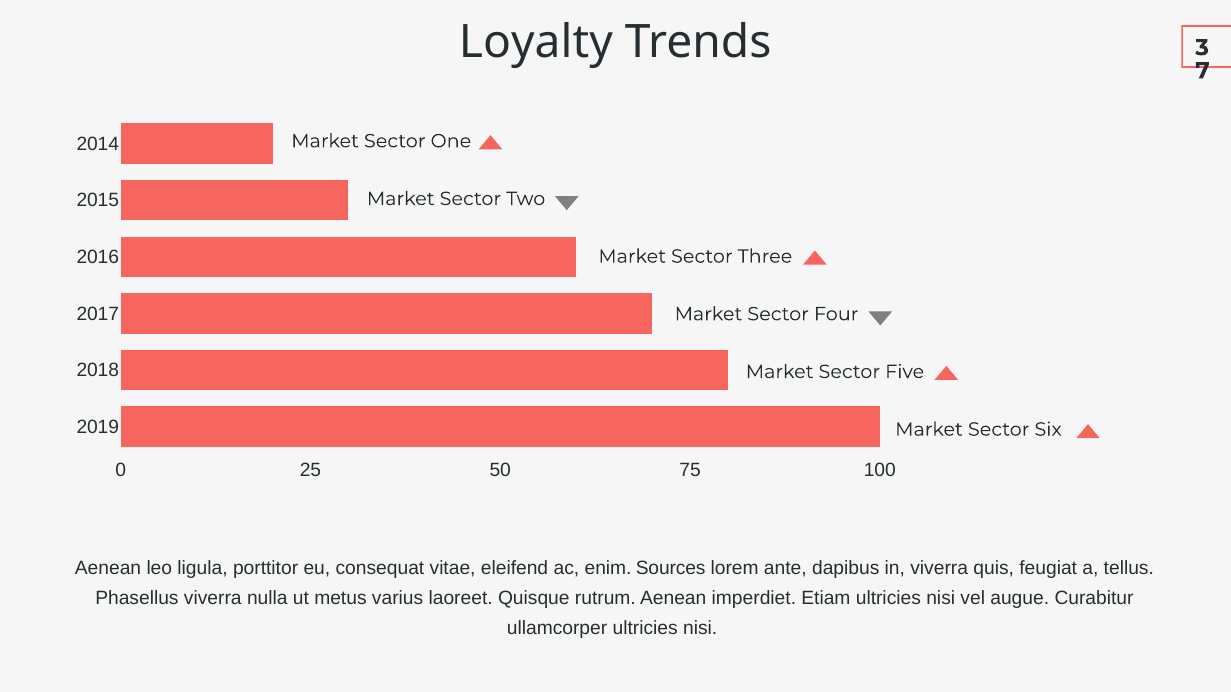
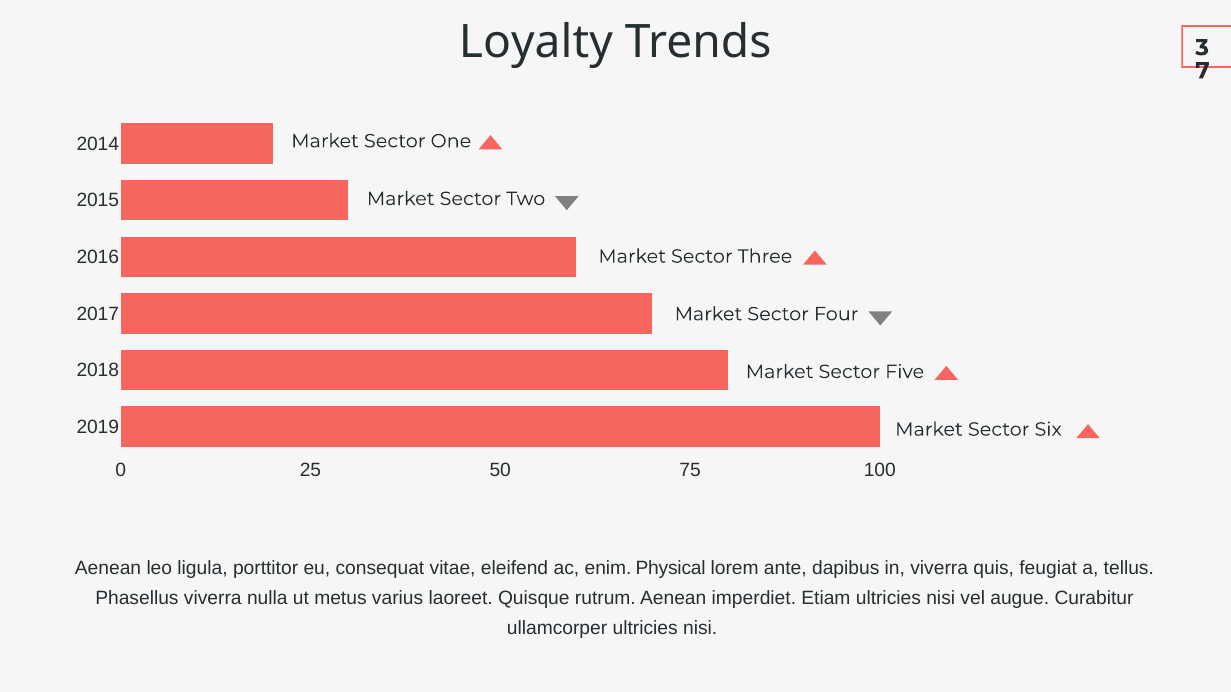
Sources: Sources -> Physical (671, 568)
